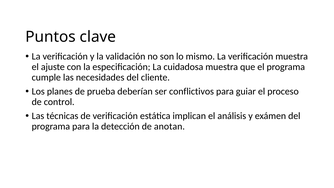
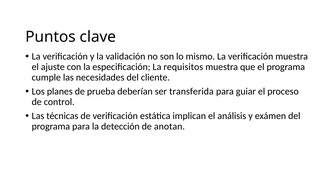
cuidadosa: cuidadosa -> requisitos (183, 67)
conflictivos: conflictivos -> transferida (191, 91)
